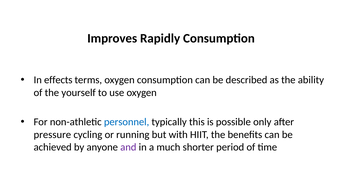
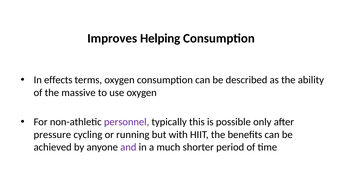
Rapidly: Rapidly -> Helping (160, 38)
yourself: yourself -> massive (79, 93)
personnel colour: blue -> purple (127, 122)
